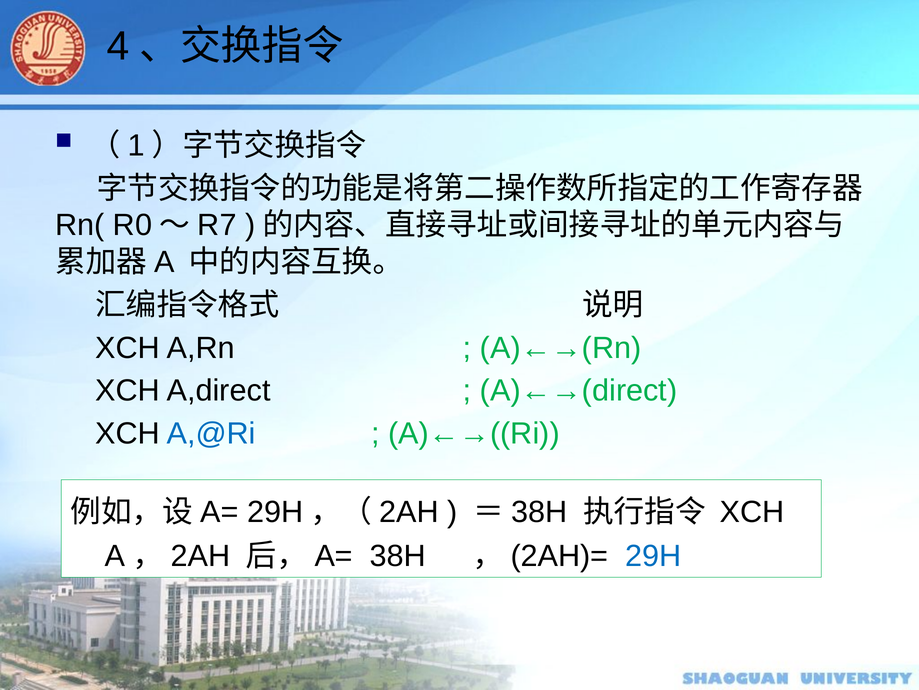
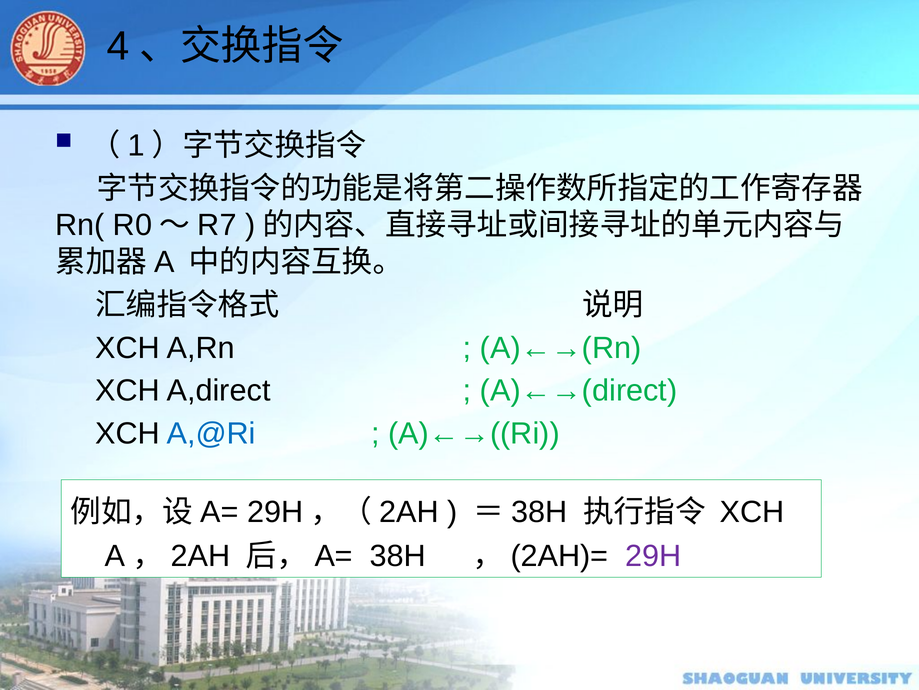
29H colour: blue -> purple (653, 556)
